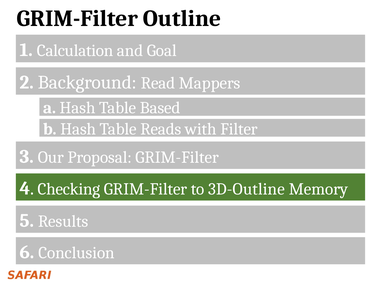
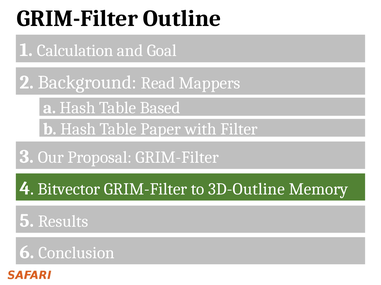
Reads: Reads -> Paper (161, 129)
Checking: Checking -> Bitvector (69, 189)
